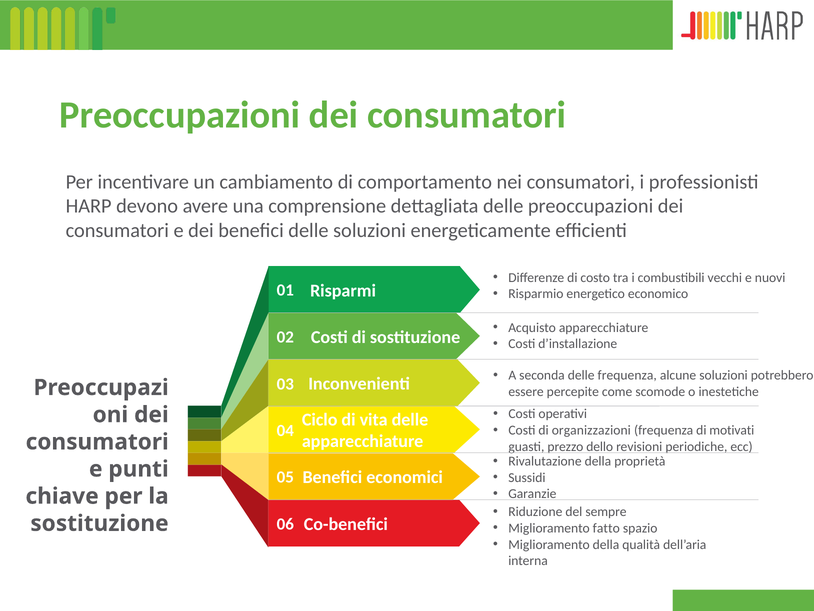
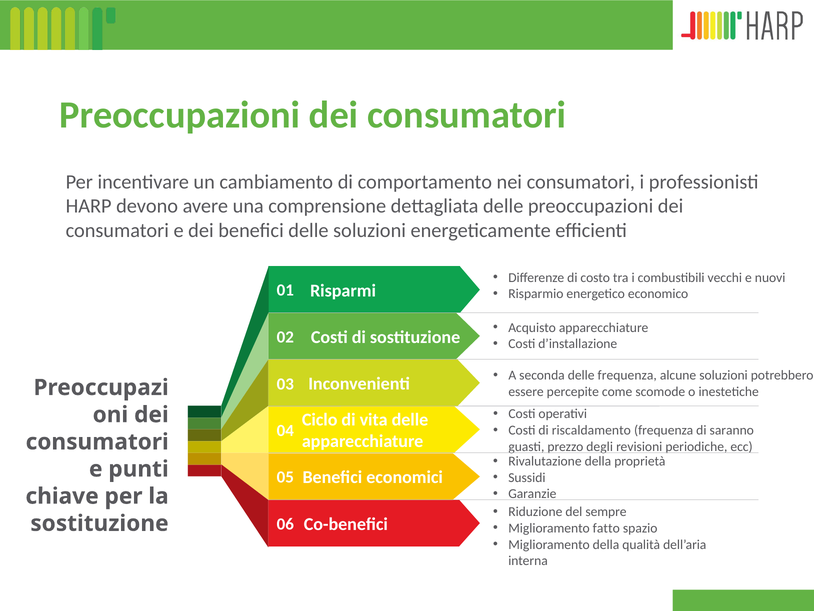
organizzazioni: organizzazioni -> riscaldamento (591, 430)
motivati: motivati -> saranno (732, 430)
dello: dello -> degli (600, 446)
